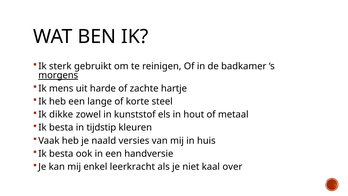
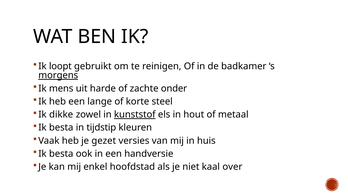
sterk: sterk -> loopt (60, 66)
hartje: hartje -> onder (174, 88)
kunststof underline: none -> present (135, 114)
naald: naald -> gezet (104, 141)
leerkracht: leerkracht -> hoofdstad (132, 167)
